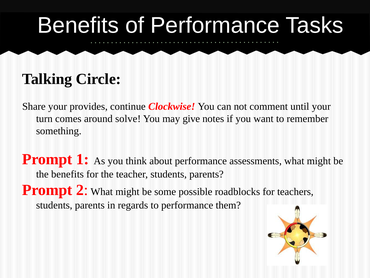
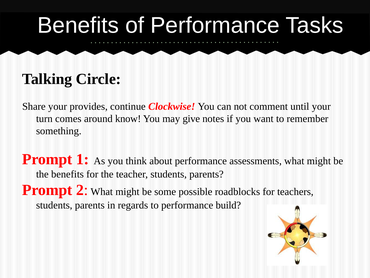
solve: solve -> know (128, 119)
them: them -> build (228, 205)
